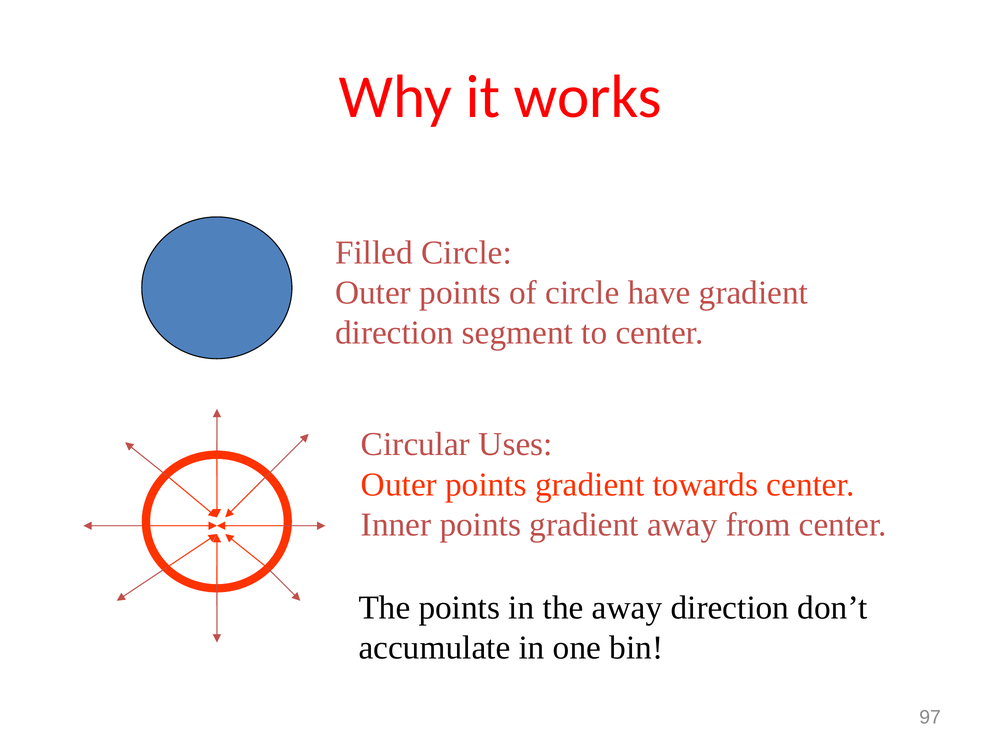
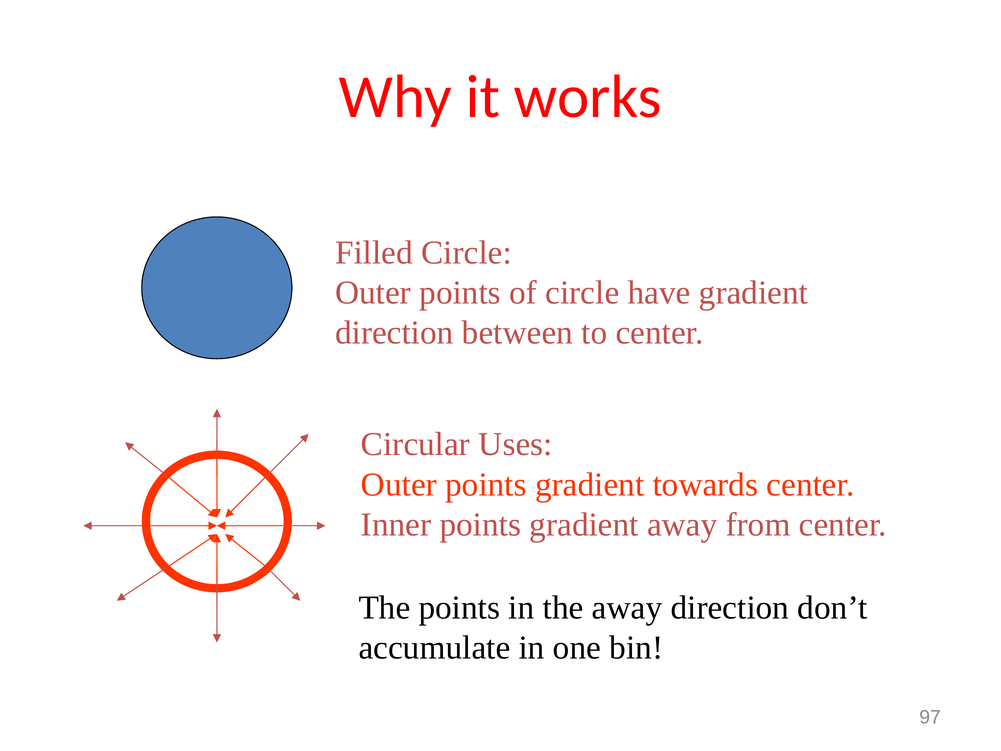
segment: segment -> between (517, 333)
